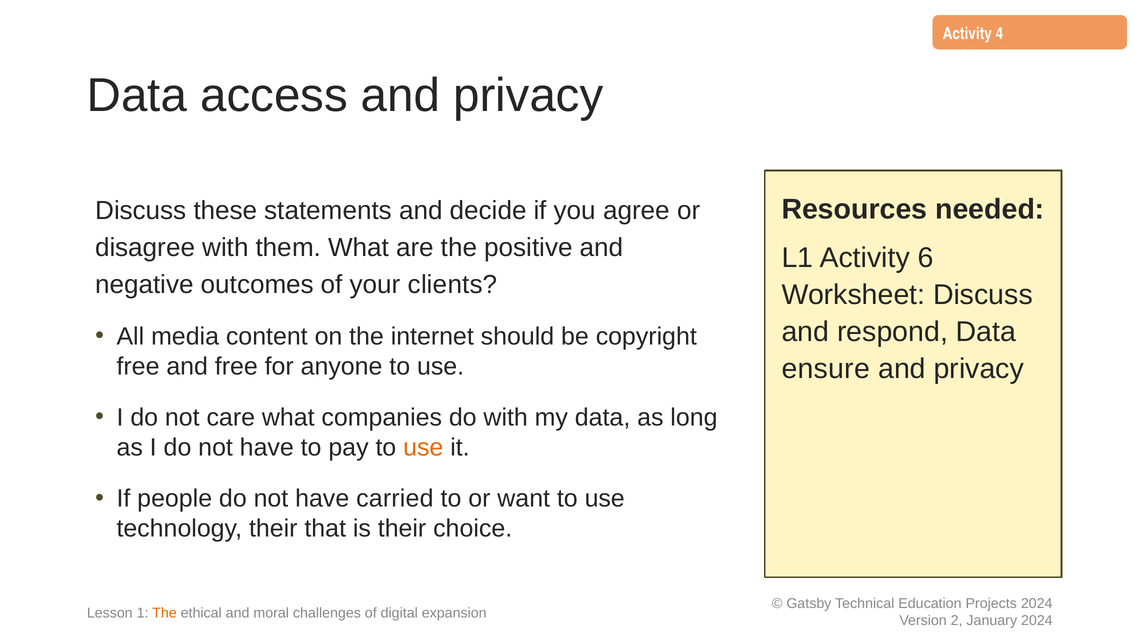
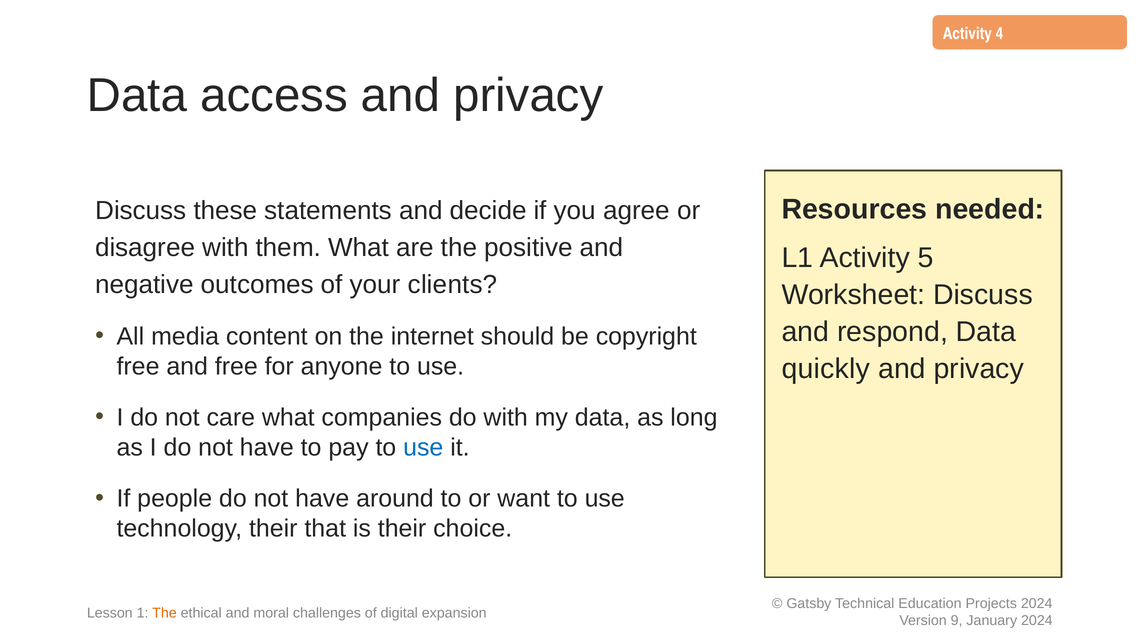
6: 6 -> 5 (926, 258)
ensure: ensure -> quickly (826, 369)
use colour: orange -> blue (423, 448)
carried: carried -> around (395, 499)
2: 2 -> 9 (957, 621)
